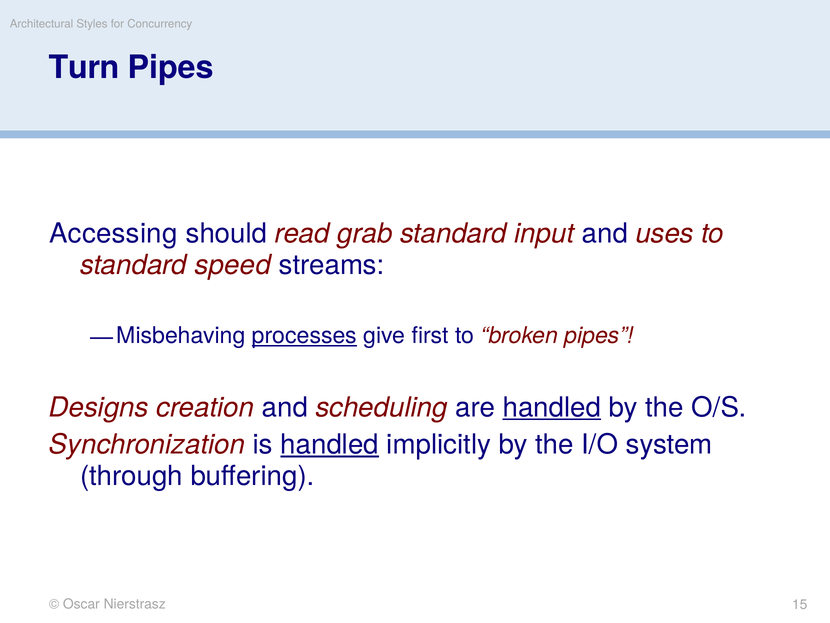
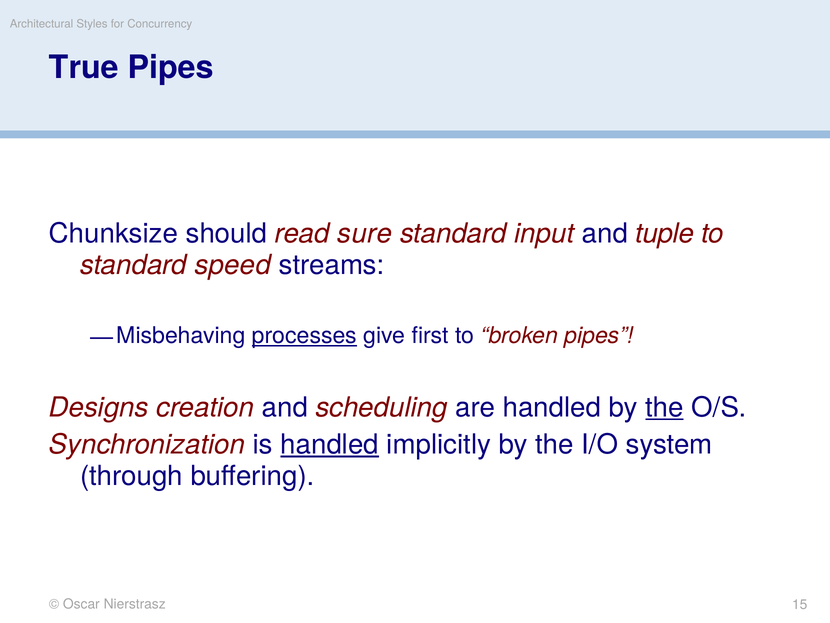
Turn: Turn -> True (84, 68)
Accessing: Accessing -> Chunksize (113, 234)
grab: grab -> sure (365, 234)
uses: uses -> tuple (665, 234)
handled underline: present -> none (552, 407)
the underline: none -> present (665, 407)
